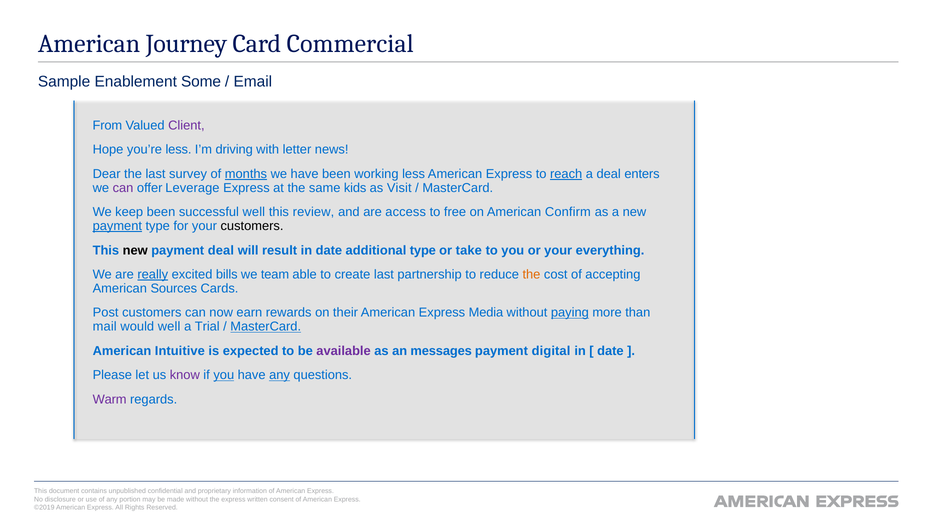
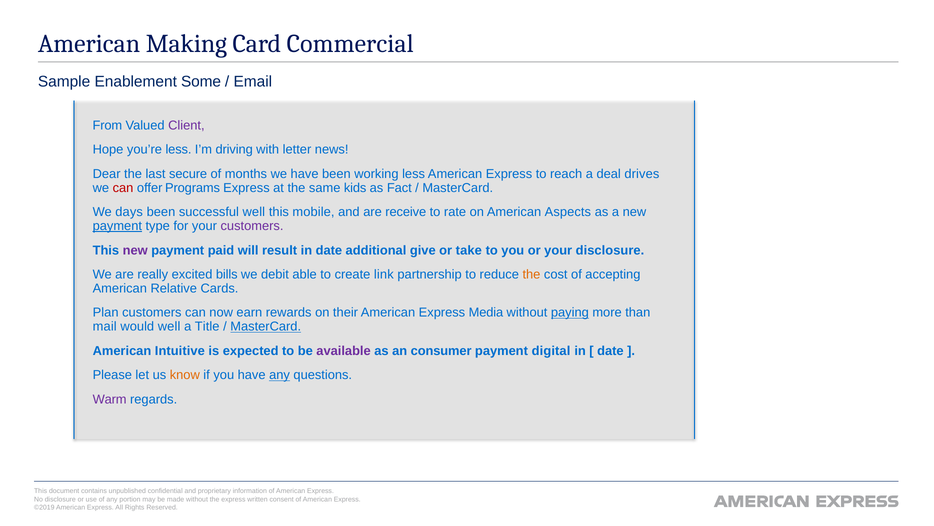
Journey: Journey -> Making (186, 44)
survey: survey -> secure (188, 174)
months underline: present -> none (246, 174)
reach underline: present -> none (566, 174)
enters: enters -> drives (642, 174)
can colour: purple -> red (123, 188)
Leverage: Leverage -> Programs (193, 188)
Visit: Visit -> Fact (399, 188)
keep: keep -> days (129, 212)
review: review -> mobile (314, 212)
access: access -> receive (406, 212)
free: free -> rate (455, 212)
Confirm: Confirm -> Aspects (568, 212)
customers colour: black -> purple (252, 226)
new colour: black -> purple (135, 250)
payment deal: deal -> paid (221, 250)
additional type: type -> give (423, 250)
your everything: everything -> disclosure (610, 250)
really underline: present -> none (153, 274)
team: team -> debit (275, 274)
create last: last -> link (384, 274)
Sources: Sources -> Relative (174, 288)
Post: Post -> Plan (106, 312)
Trial: Trial -> Title (207, 326)
messages: messages -> consumer (441, 350)
know colour: purple -> orange (185, 375)
you underline: present -> none (224, 375)
